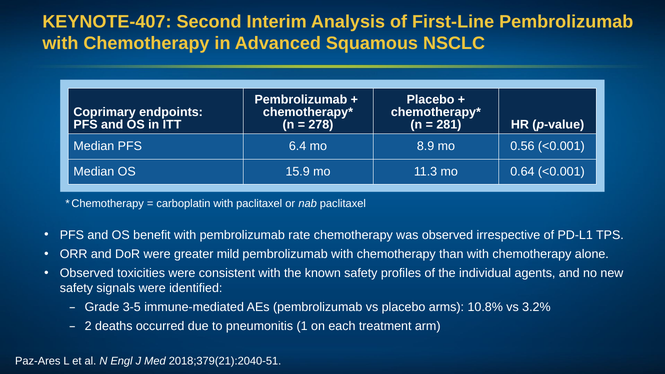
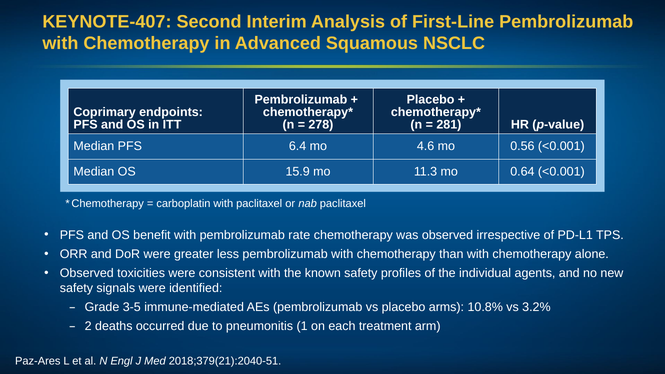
8.9: 8.9 -> 4.6 (426, 146)
mild: mild -> less (228, 254)
